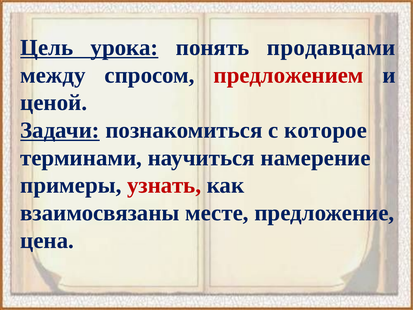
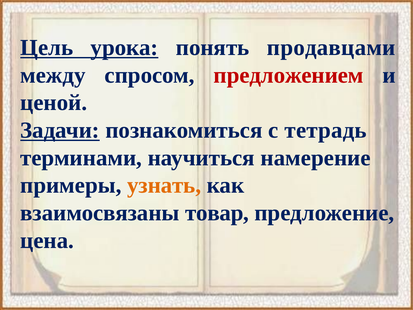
которое: которое -> тетрадь (326, 130)
узнать colour: red -> orange (164, 185)
месте: месте -> товар (217, 213)
